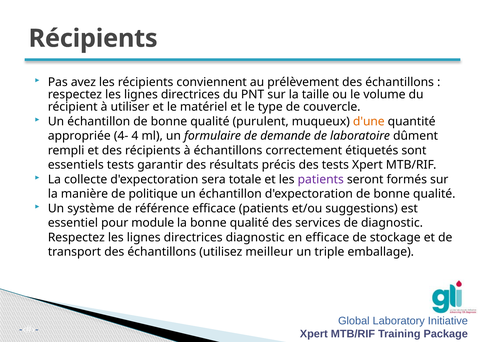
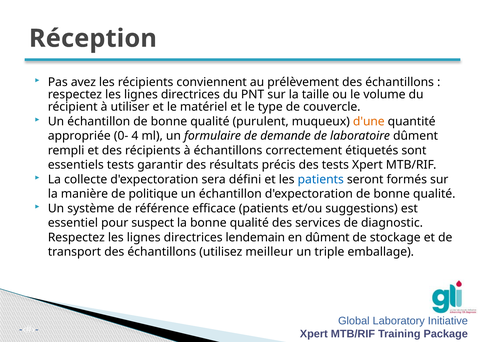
Récipients: Récipients -> Réception (93, 38)
4-: 4- -> 0- (121, 136)
totale: totale -> défini (245, 180)
patients colour: purple -> blue (321, 180)
module: module -> suspect (153, 223)
directrices diagnostic: diagnostic -> lendemain (255, 238)
en efficace: efficace -> dûment (327, 238)
